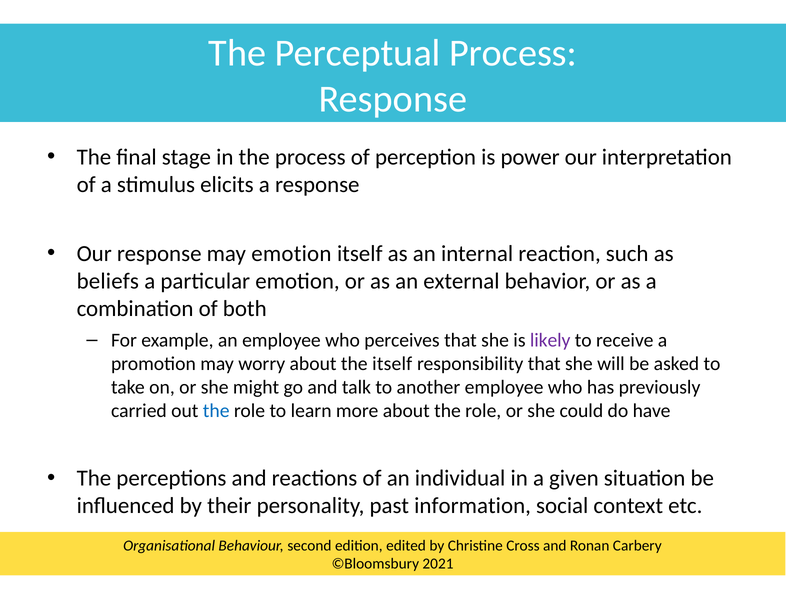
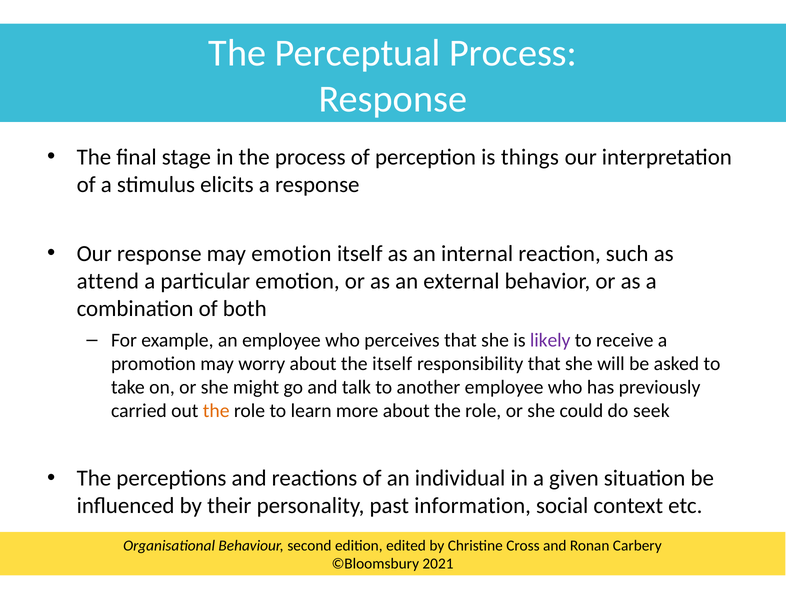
power: power -> things (530, 157)
beliefs: beliefs -> attend (108, 281)
the colour: blue -> orange (216, 411)
have: have -> seek (651, 411)
